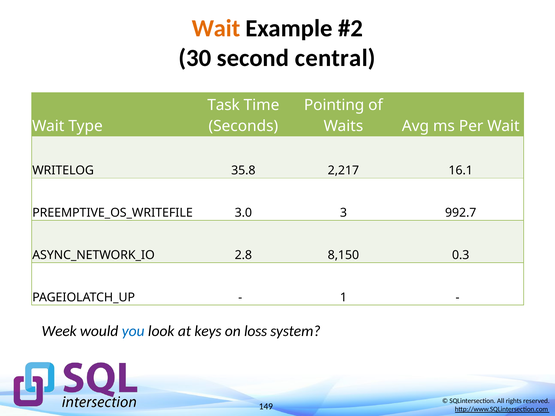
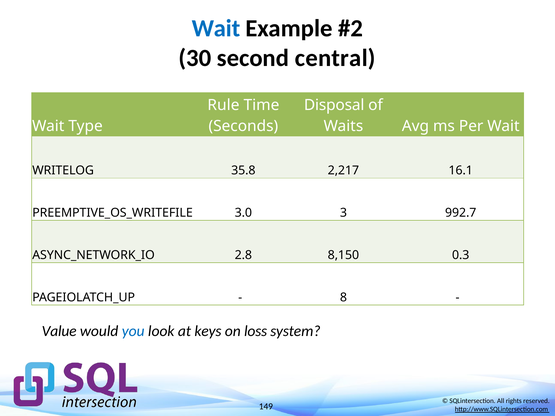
Wait colour: orange -> blue (216, 29)
Task: Task -> Rule (223, 105)
Pointing: Pointing -> Disposal (334, 105)
1: 1 -> 8 (343, 298)
Week: Week -> Value (59, 331)
